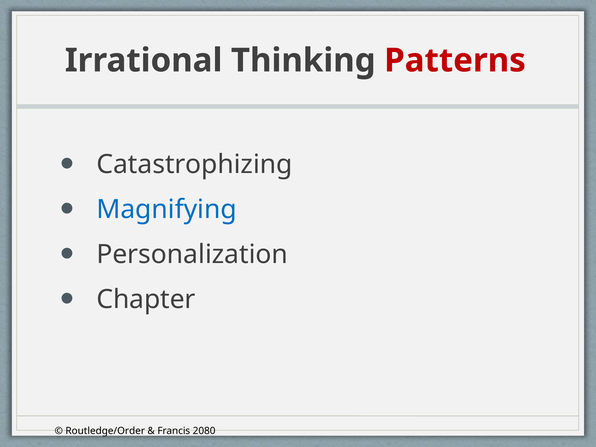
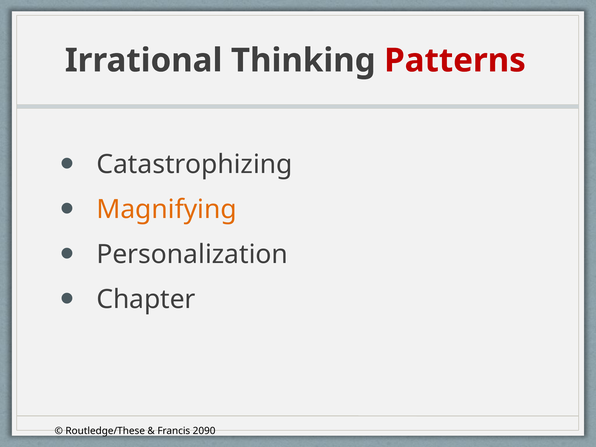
Magnifying colour: blue -> orange (167, 210)
Routledge/Order: Routledge/Order -> Routledge/These (105, 431)
2080: 2080 -> 2090 (204, 431)
